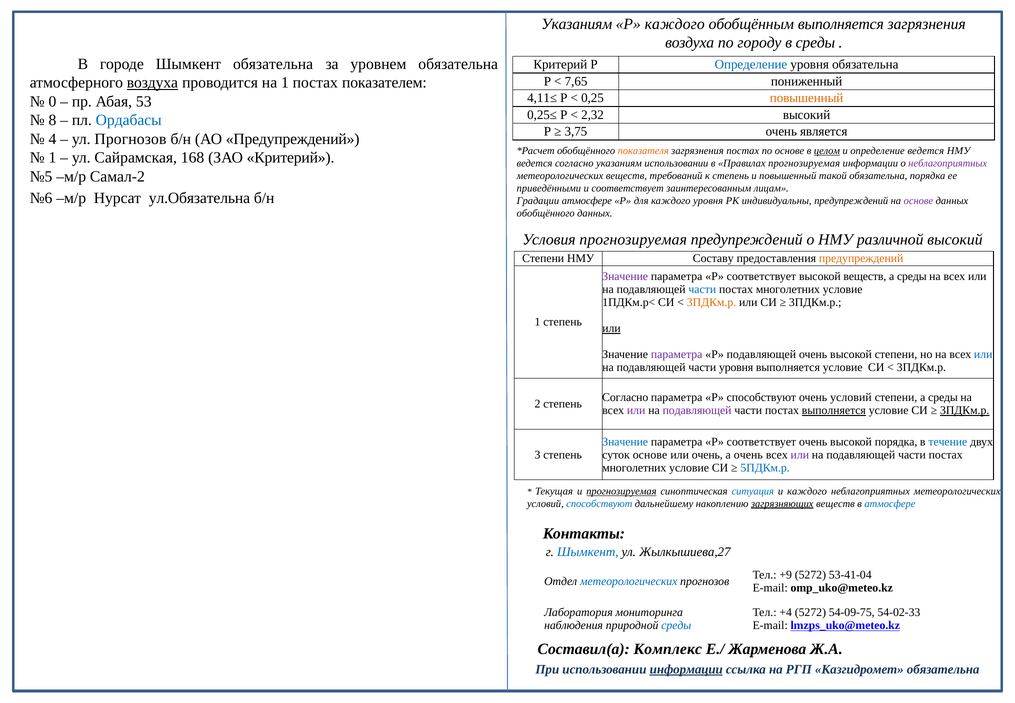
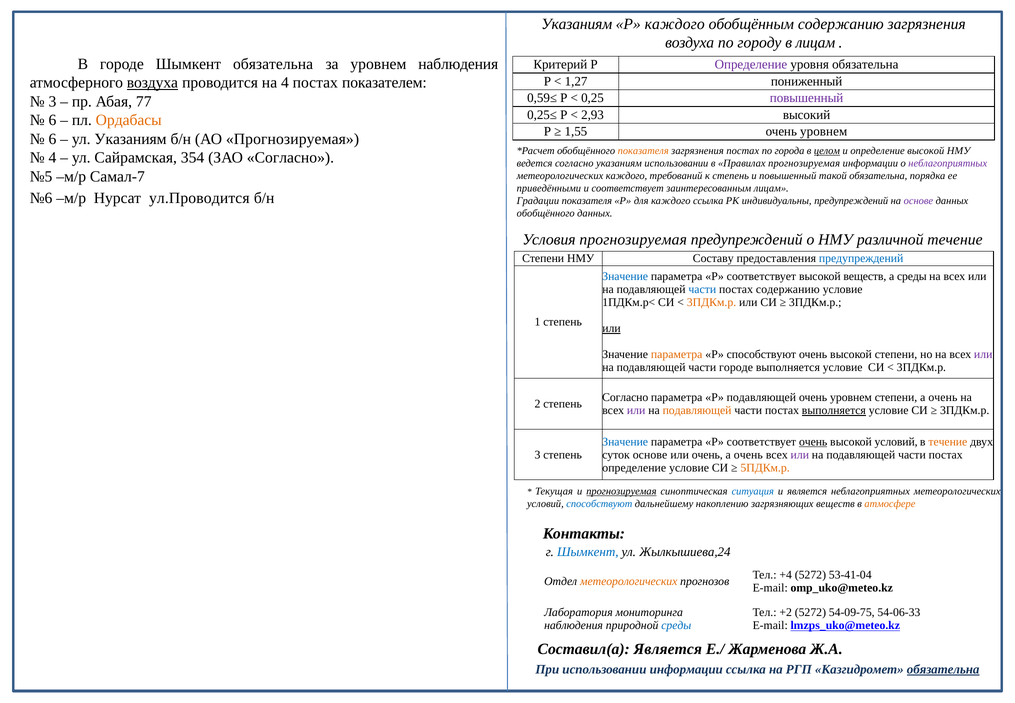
обобщённым выполняется: выполняется -> содержанию (841, 24)
в среды: среды -> лицам (815, 43)
уровнем обязательна: обязательна -> наблюдения (458, 64)
Определение colour: blue -> purple (751, 64)
7,65: 7,65 -> 1,27 (576, 81)
на 1: 1 -> 4 (285, 83)
4,11≤: 4,11≤ -> 0,59≤ (542, 98)
повышенный colour: orange -> purple (807, 98)
0: 0 -> 3 (52, 101)
53: 53 -> 77 (144, 101)
2,32: 2,32 -> 2,93 (593, 115)
8: 8 -> 6 (52, 120)
Ордабасы colour: blue -> orange (129, 120)
3,75: 3,75 -> 1,55 (576, 131)
является: является -> уровнем (824, 131)
4: 4 -> 6 (52, 139)
ул Прогнозов: Прогнозов -> Указаниям (131, 139)
АО Предупреждений: Предупреждений -> Прогнозируемая (292, 139)
по основе: основе -> города (790, 151)
определение ведется: ведется -> высокой (926, 151)
1: 1 -> 4 (52, 158)
168: 168 -> 354 (193, 158)
ЗАО Критерий: Критерий -> Согласно (290, 158)
Самал-2: Самал-2 -> Самал-7 (117, 176)
метеорологических веществ: веществ -> каждого (626, 176)
ул.Обязательна: ул.Обязательна -> ул.Проводится (199, 198)
Градации атмосфере: атмосфере -> показателя (587, 201)
каждого уровня: уровня -> ссылка (708, 201)
различной высокий: высокий -> течение (955, 239)
предупреждений colour: orange -> blue (861, 258)
Значение colour: purple -> blue (625, 276)
многолетних: многолетних -> содержанию (788, 289)
параметра colour: purple -> orange (677, 354)
Р подавляющей: подавляющей -> способствуют (761, 354)
или colour: blue -> purple (983, 354)
части уровня: уровня -> городе (736, 367)
Р способствуют: способствуют -> подавляющей (761, 397)
условий: условий -> уровнем (851, 397)
степени а среды: среды -> очень (943, 397)
подавляющей colour: purple -> orange (697, 410)
3ПДКм.р underline: present -> none (965, 410)
очень underline: none -> present (813, 441)
высокой порядка: порядка -> условий (896, 441)
течение colour: blue -> orange (948, 441)
многолетних: многолетних -> определение (634, 467)
5ПДКм.р colour: blue -> orange (765, 467)
и каждого: каждого -> является (807, 491)
загрязняющих underline: present -> none (782, 503)
атмосфере colour: blue -> orange (890, 503)
Жылкышиева,27: Жылкышиева,27 -> Жылкышиева,24 (685, 552)
+9: +9 -> +4 (786, 575)
метеорологических colour: blue -> orange (629, 581)
+4: +4 -> +2 (786, 612)
54-02-33: 54-02-33 -> 54-06-33 (899, 612)
Составил(а Комплекс: Комплекс -> Является (668, 649)
информации underline: present -> none (686, 669)
обязательна underline: none -> present (943, 669)
